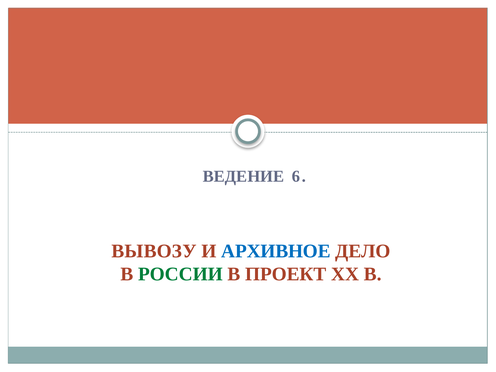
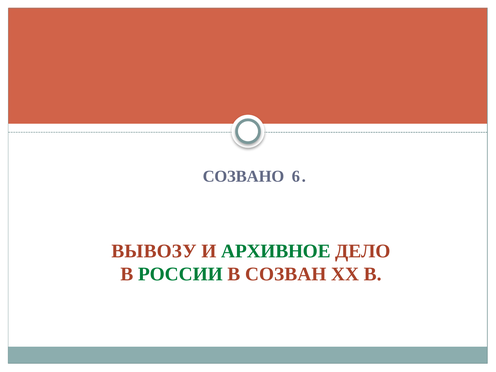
ВЕДЕНИЕ: ВЕДЕНИЕ -> СОЗВАНО (244, 176)
АРХИВНОЕ colour: blue -> green (276, 251)
ПРОЕКТ: ПРОЕКТ -> СОЗВАН (286, 274)
